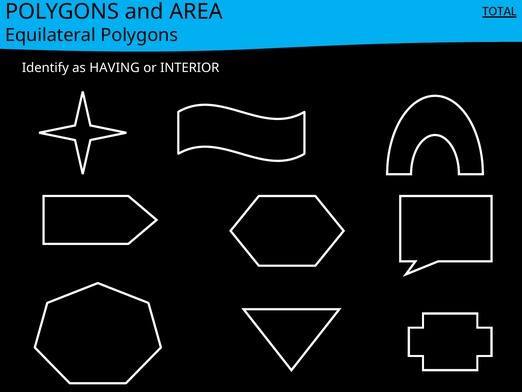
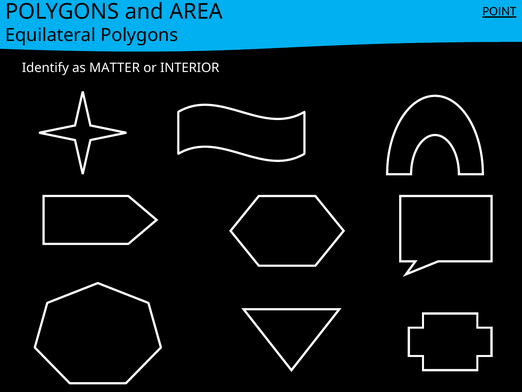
TOTAL: TOTAL -> POINT (499, 11)
HAVING: HAVING -> MATTER (115, 68)
